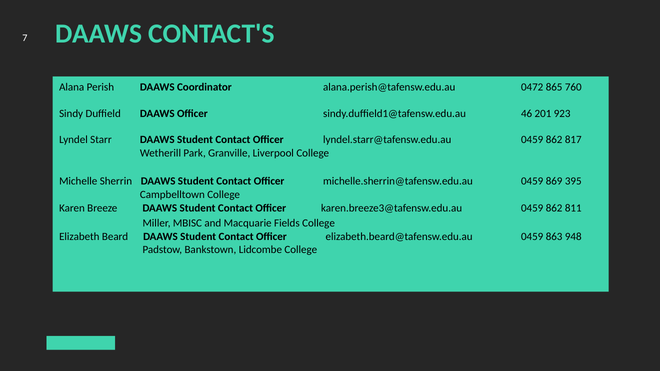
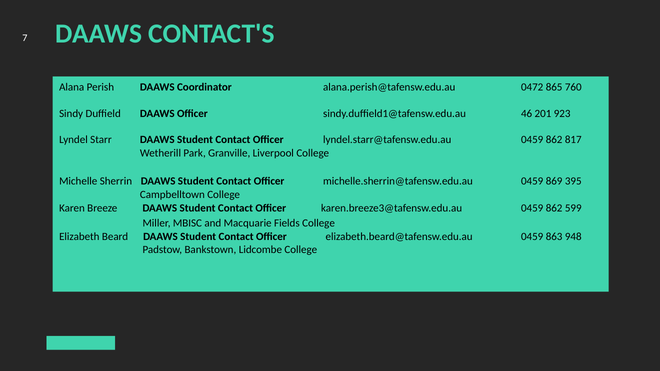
811: 811 -> 599 (573, 208)
